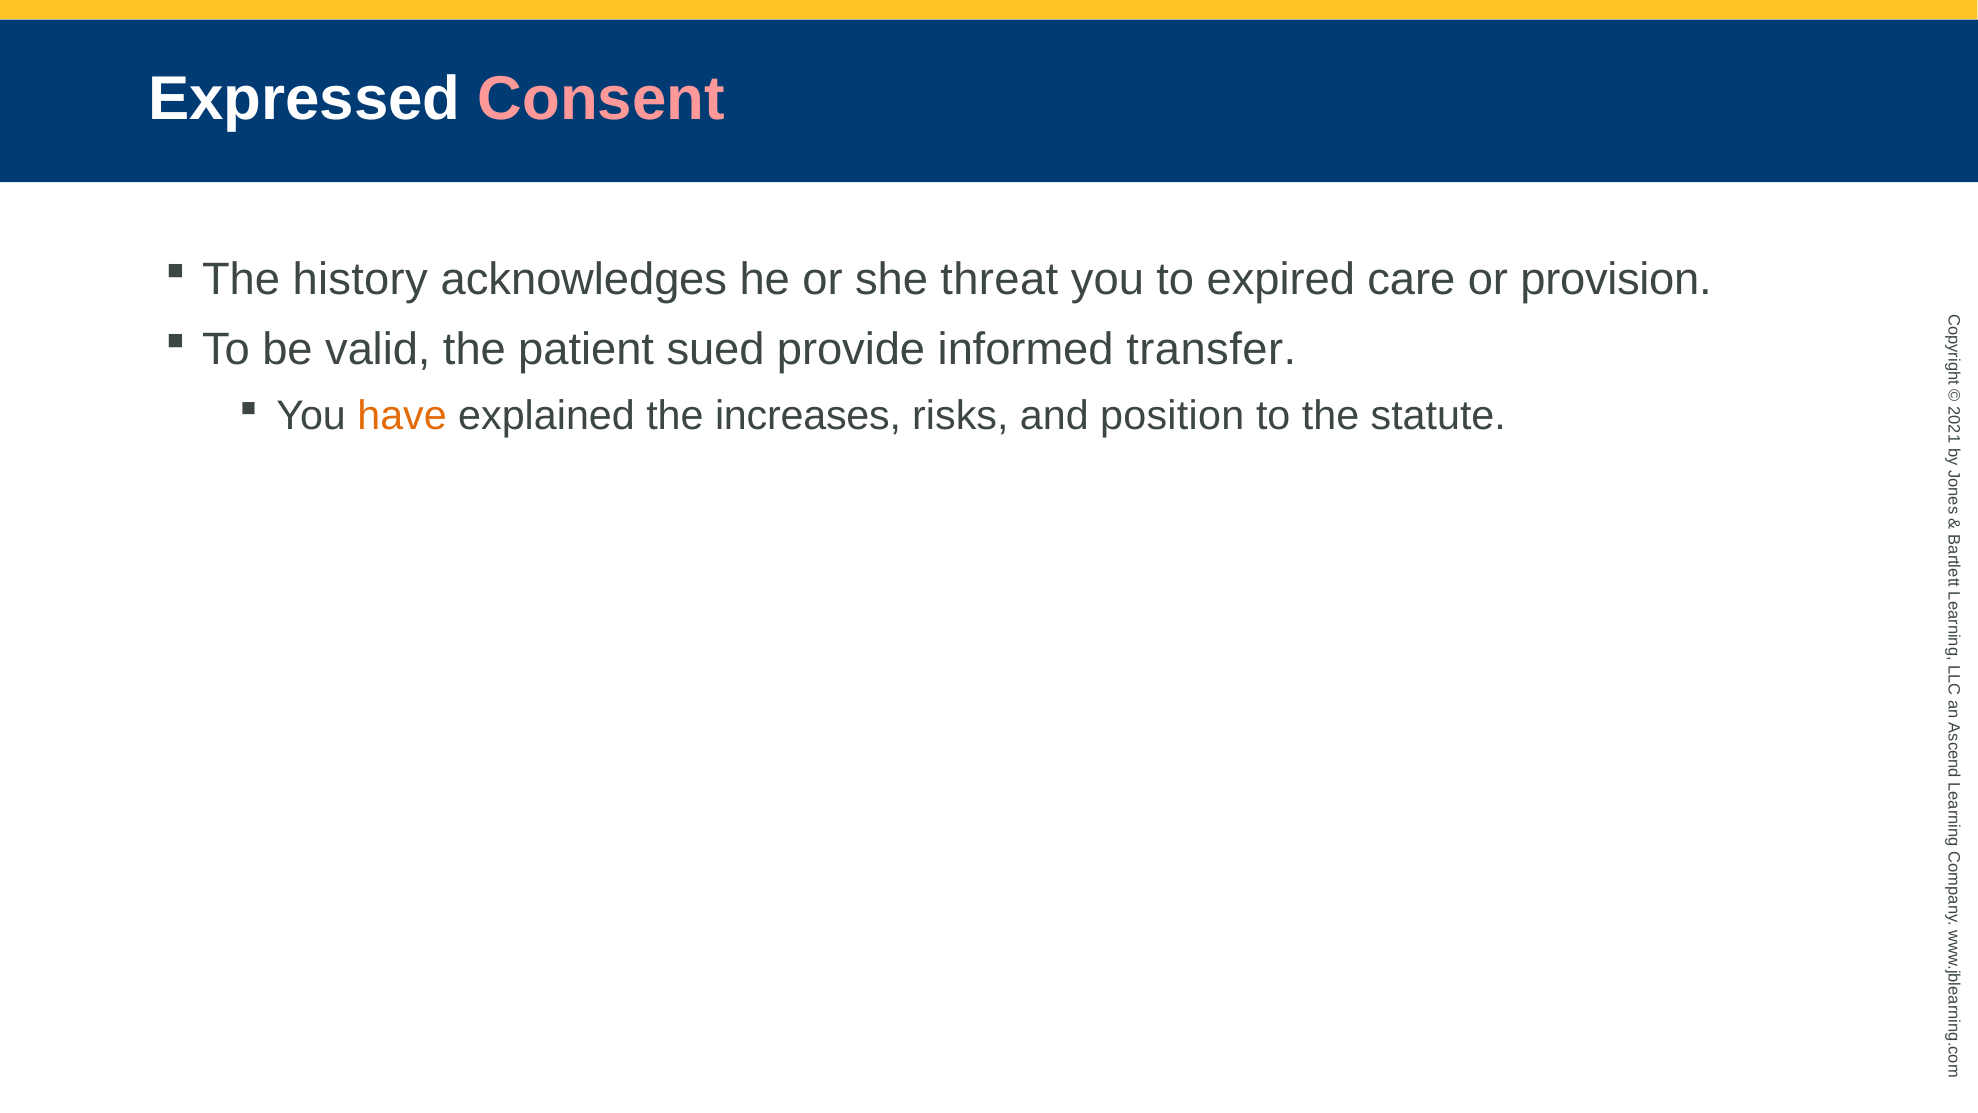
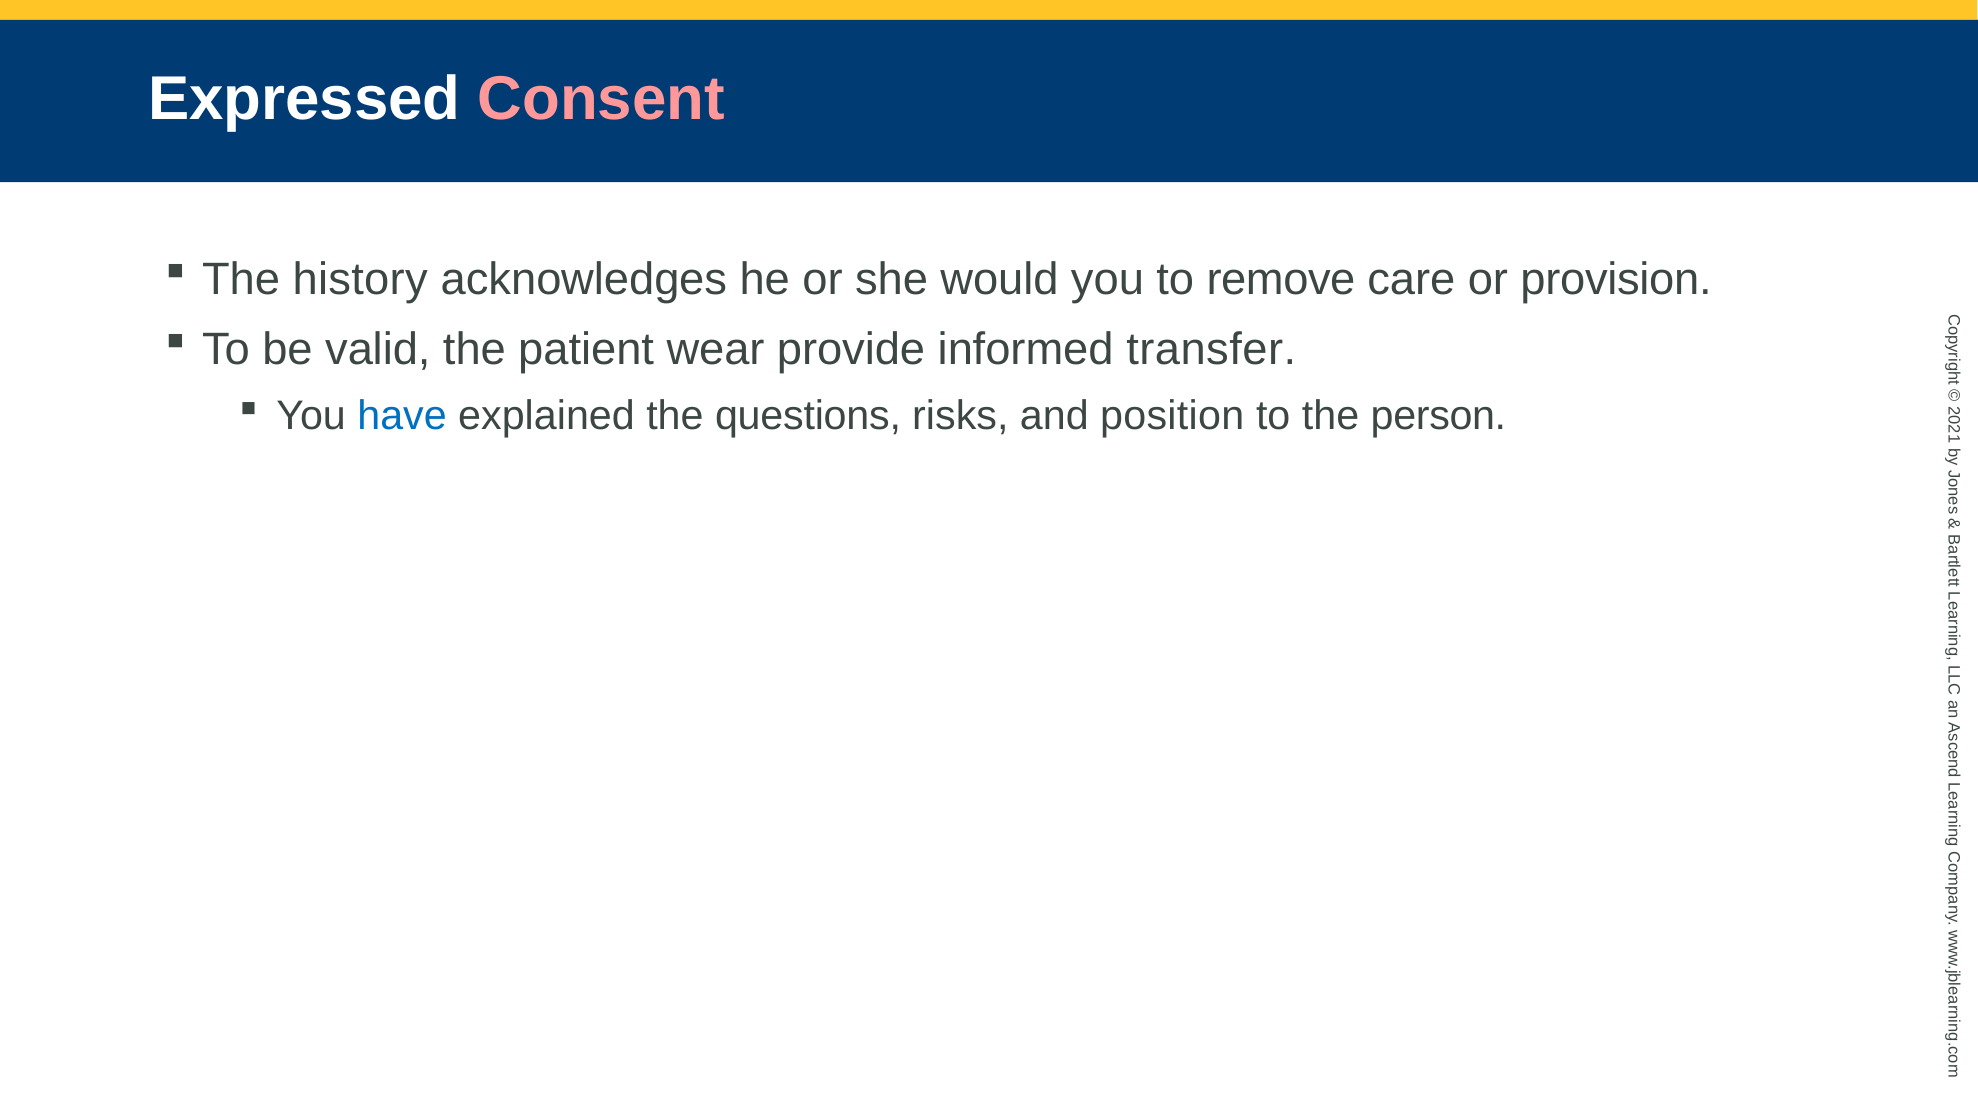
threat: threat -> would (999, 280)
expired: expired -> remove (1281, 280)
sued: sued -> wear (716, 350)
have colour: orange -> blue (402, 416)
increases: increases -> questions (808, 416)
statute: statute -> person (1438, 416)
